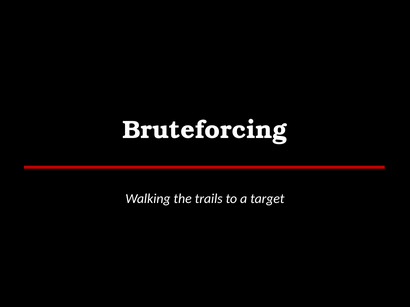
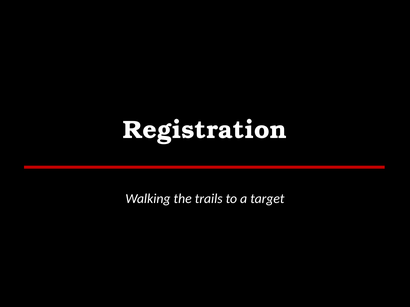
Bruteforcing: Bruteforcing -> Registration (205, 130)
